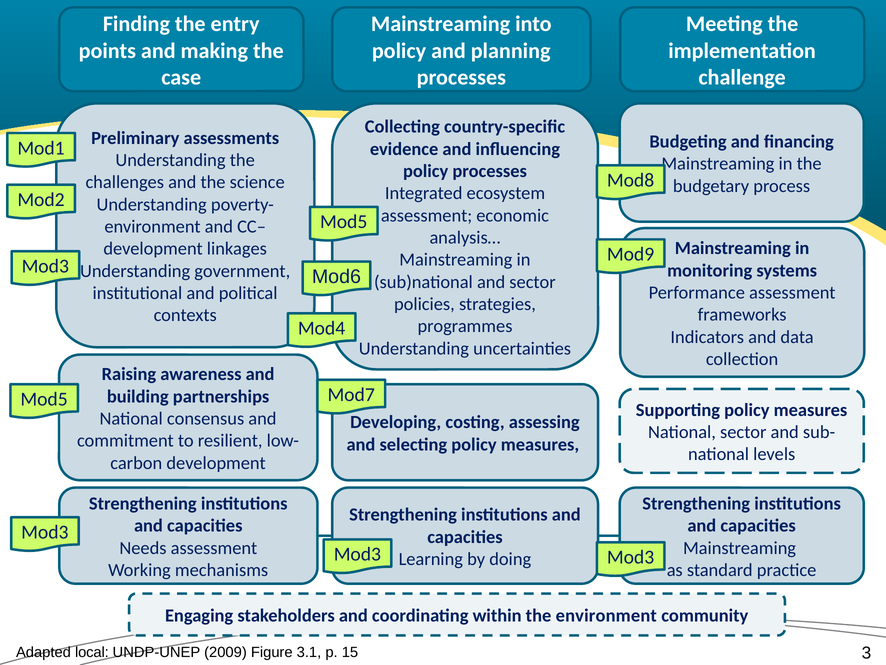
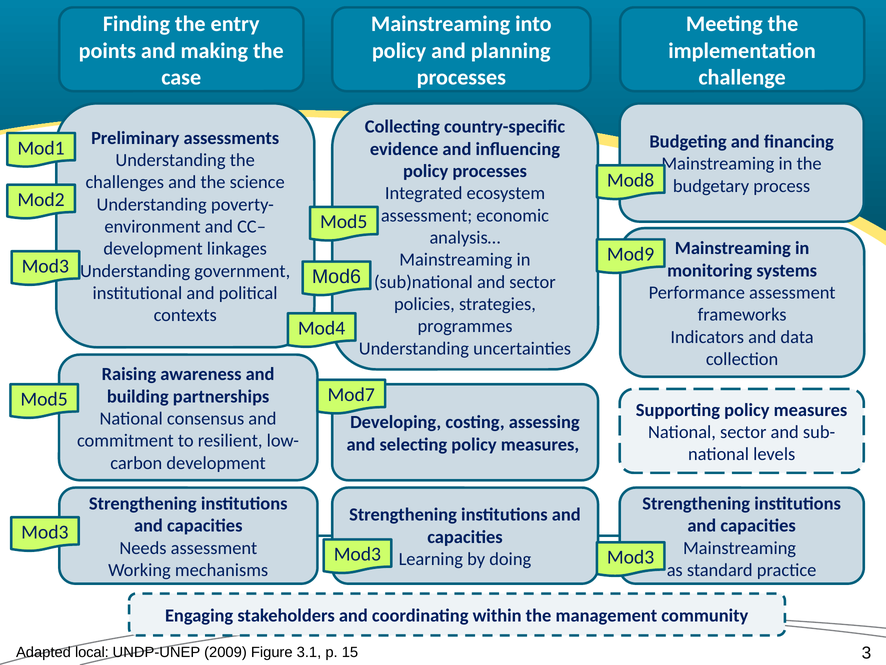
the environment: environment -> management (606, 615)
